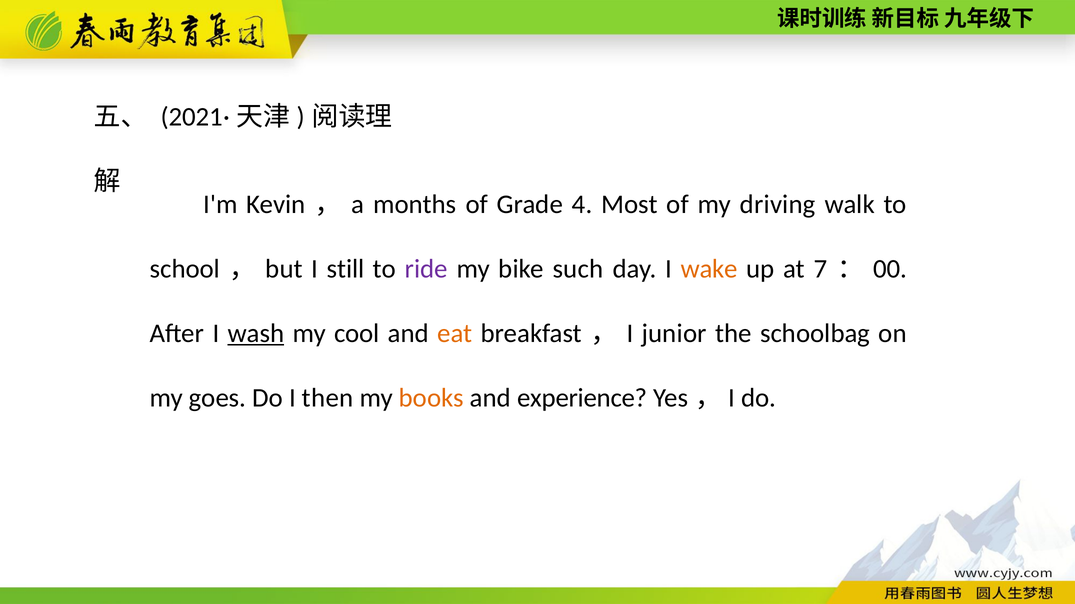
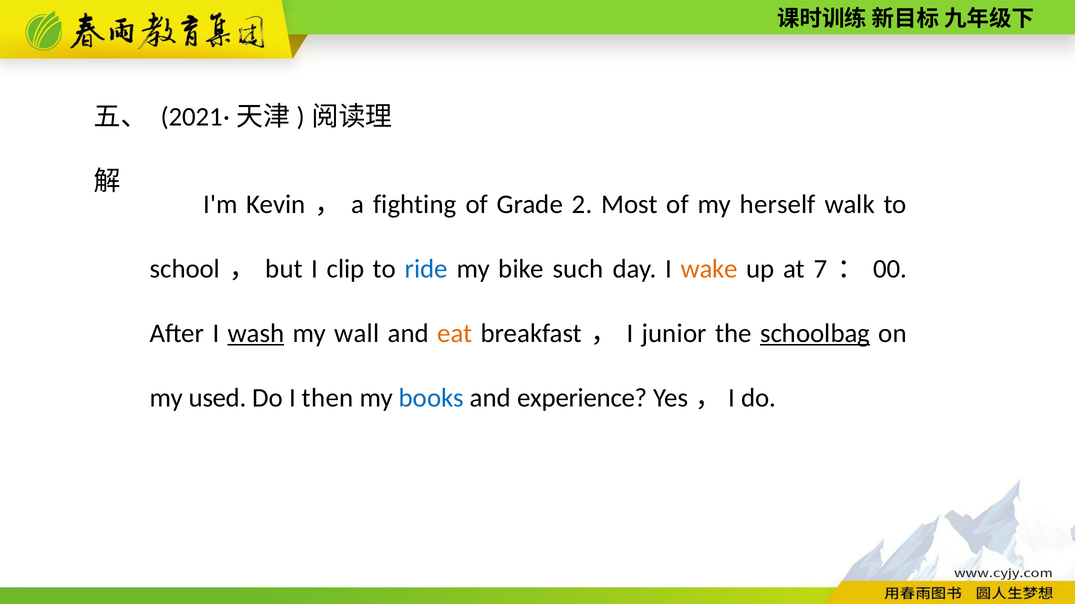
months: months -> fighting (415, 205)
4: 4 -> 2 (582, 205)
driving: driving -> herself (778, 205)
still: still -> clip (346, 269)
ride colour: purple -> blue (426, 269)
cool: cool -> wall (357, 334)
schoolbag underline: none -> present (815, 334)
goes: goes -> used (218, 398)
books colour: orange -> blue (431, 398)
